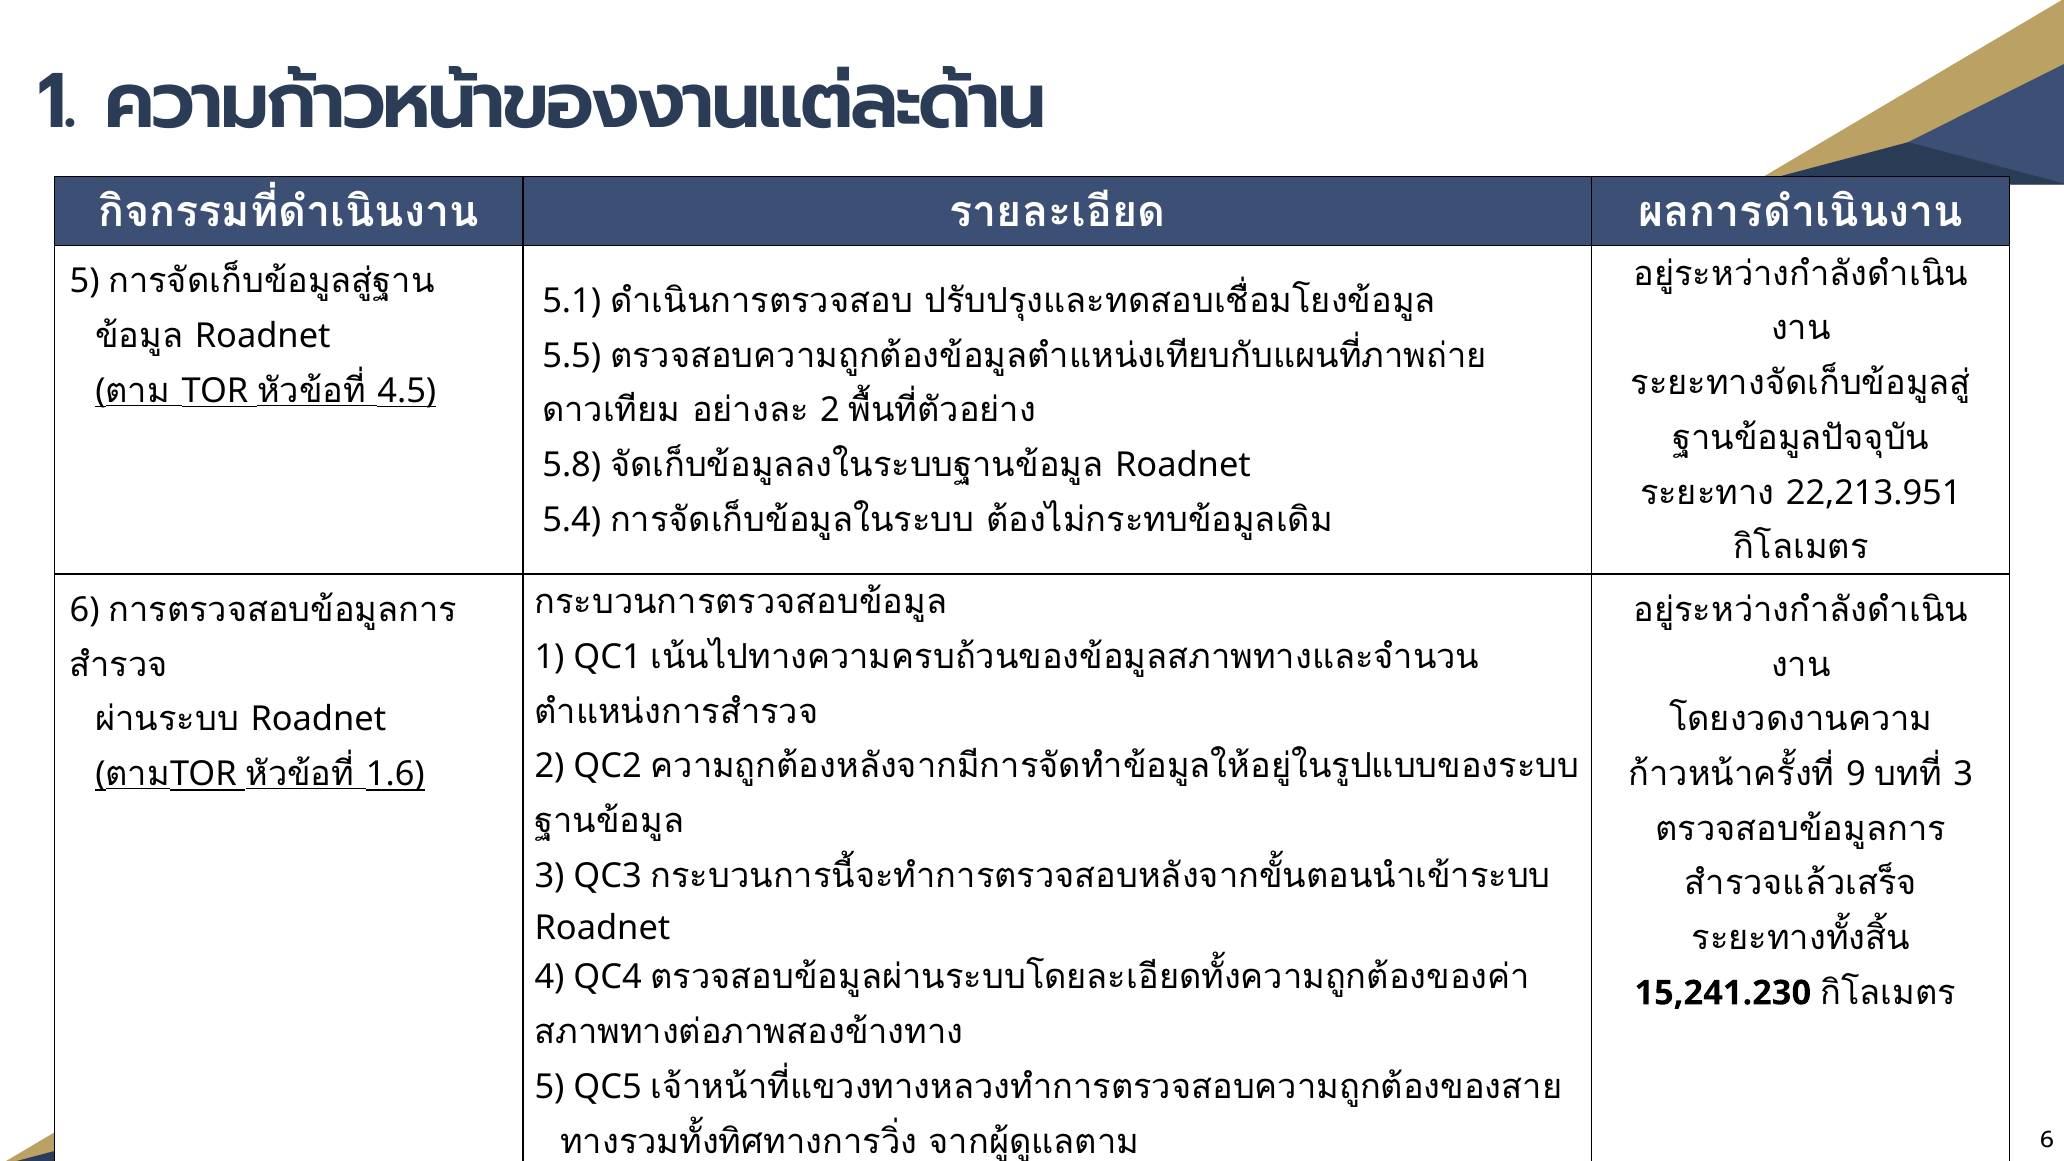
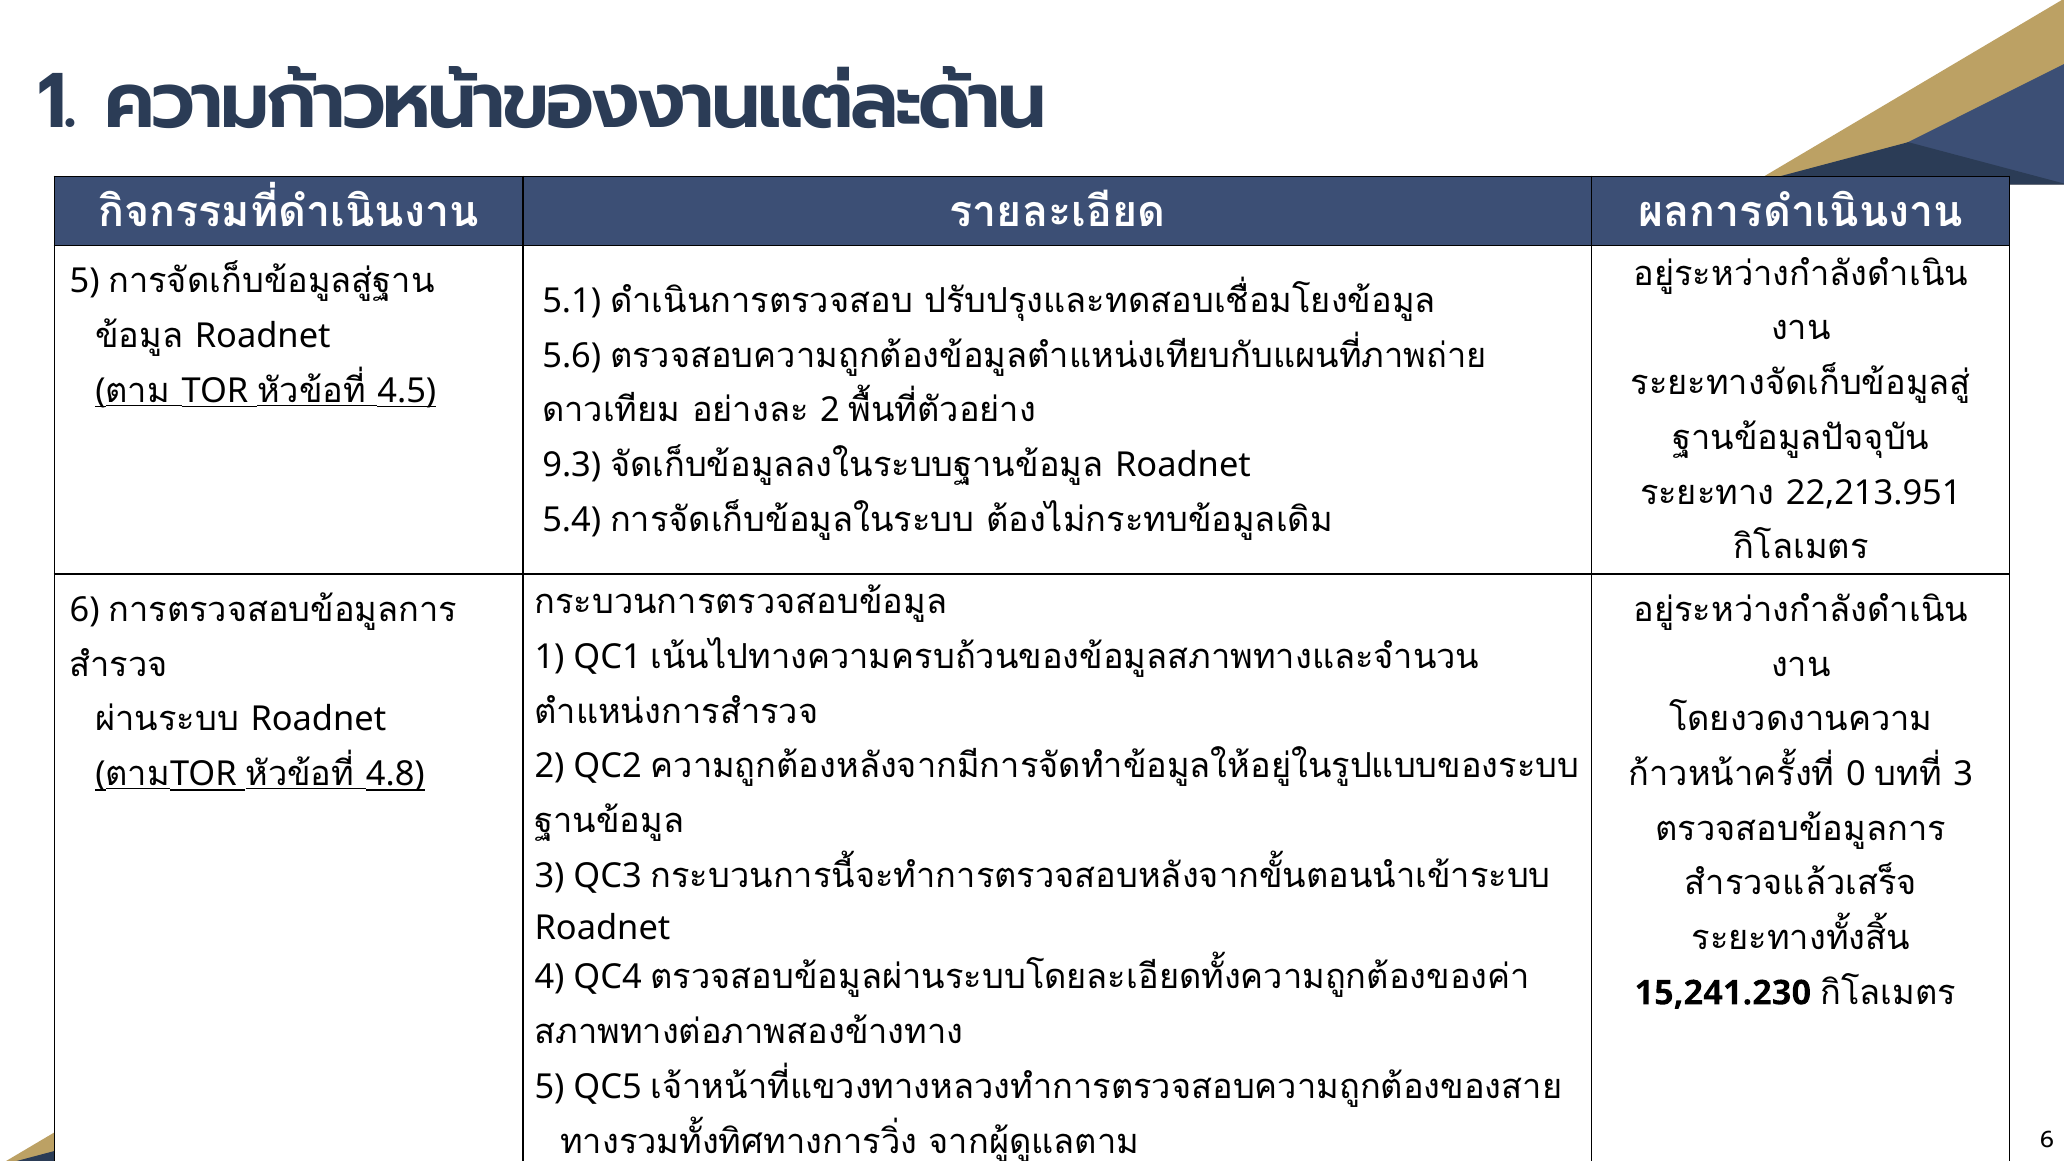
5.5: 5.5 -> 5.6 (572, 356)
5.8: 5.8 -> 9.3 (572, 465)
1.6: 1.6 -> 4.8 (395, 774)
9: 9 -> 0 (1856, 774)
